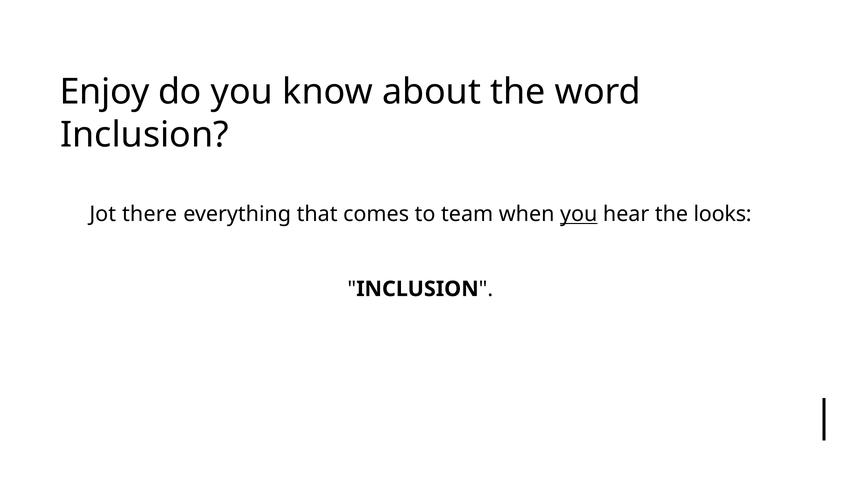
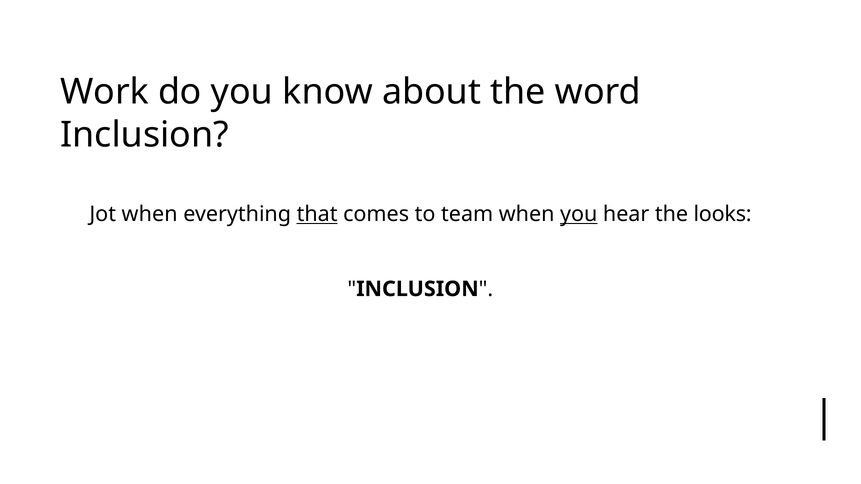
Enjoy: Enjoy -> Work (105, 92)
Jot there: there -> when (150, 214)
that underline: none -> present (317, 214)
